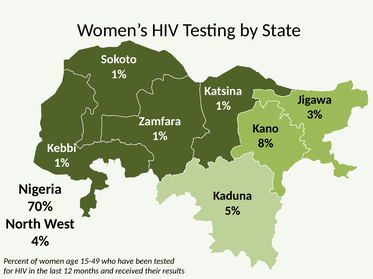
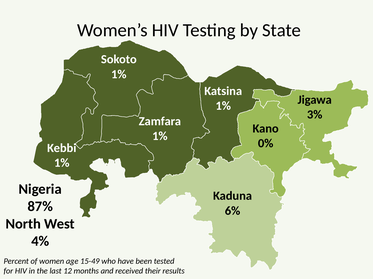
8%: 8% -> 0% (266, 144)
70%: 70% -> 87% (40, 207)
5%: 5% -> 6% (233, 211)
